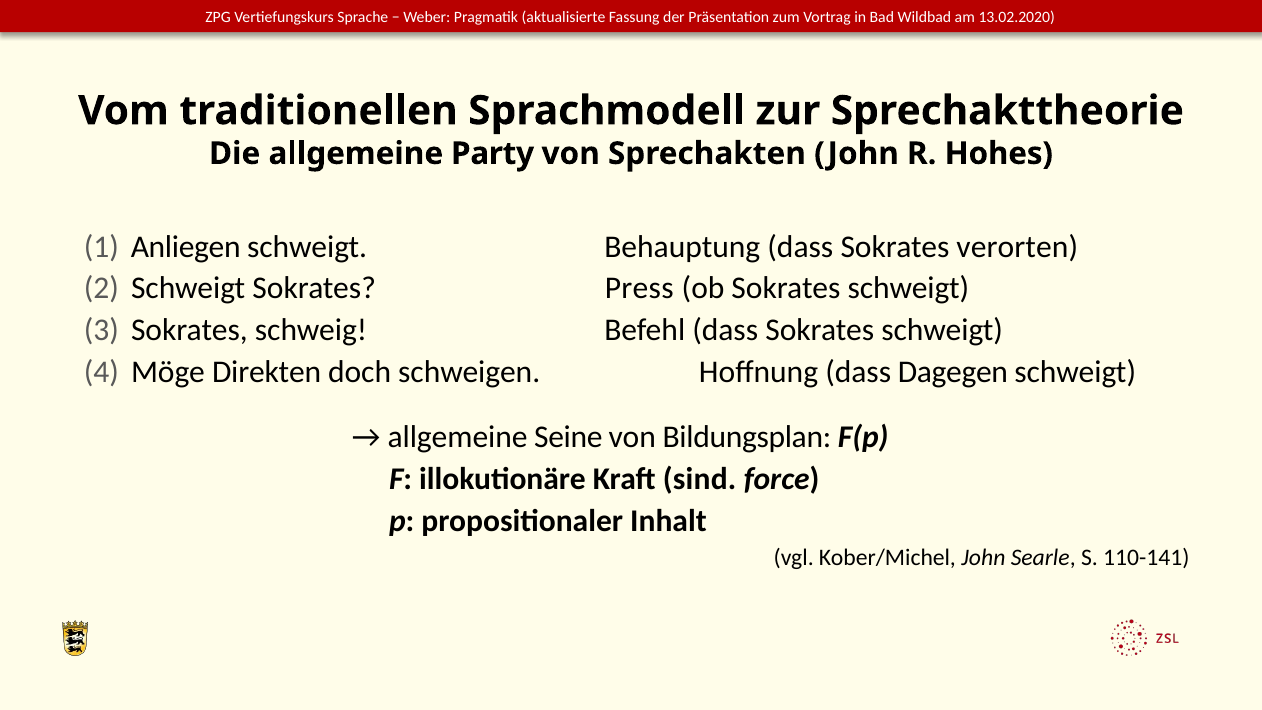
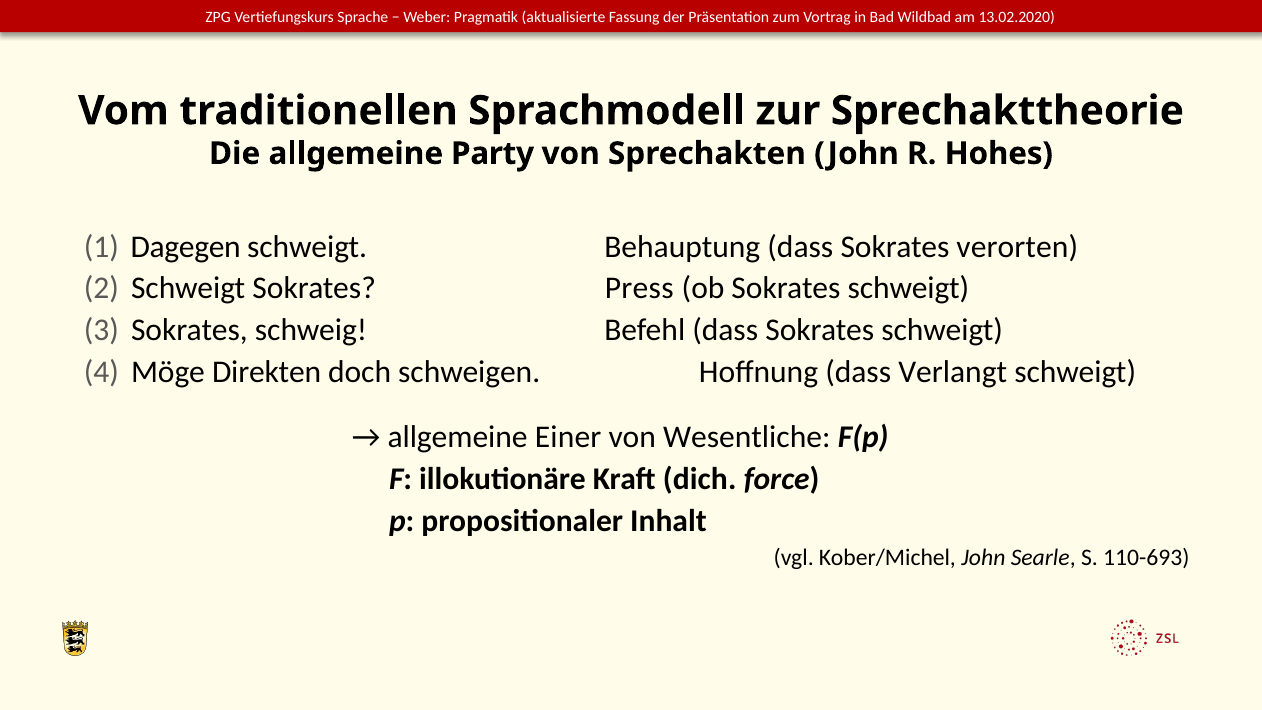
Anliegen: Anliegen -> Dagegen (186, 247)
Dagegen: Dagegen -> Verlangt (953, 372)
Seine: Seine -> Einer (568, 437)
Bildungsplan: Bildungsplan -> Wesentliche (747, 437)
sind: sind -> dich (700, 479)
110-141: 110-141 -> 110-693 (1146, 558)
